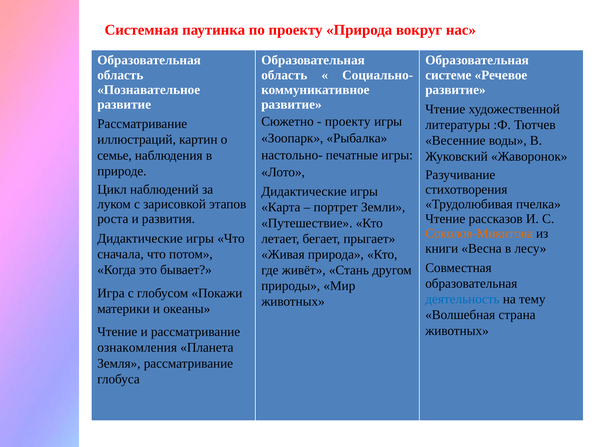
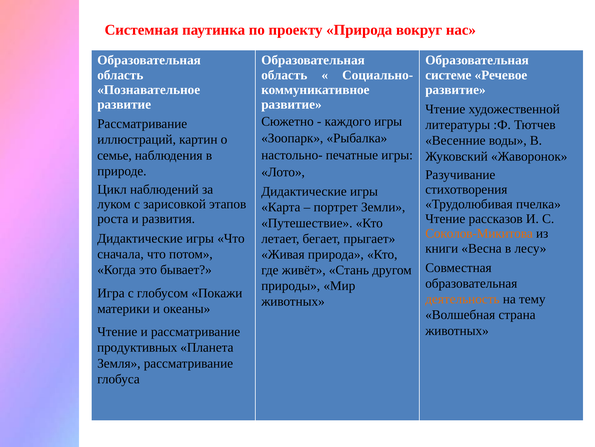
проекту: проекту -> каждого (348, 121)
деятельность colour: blue -> orange (462, 299)
ознакомления: ознакомления -> продуктивных (137, 347)
